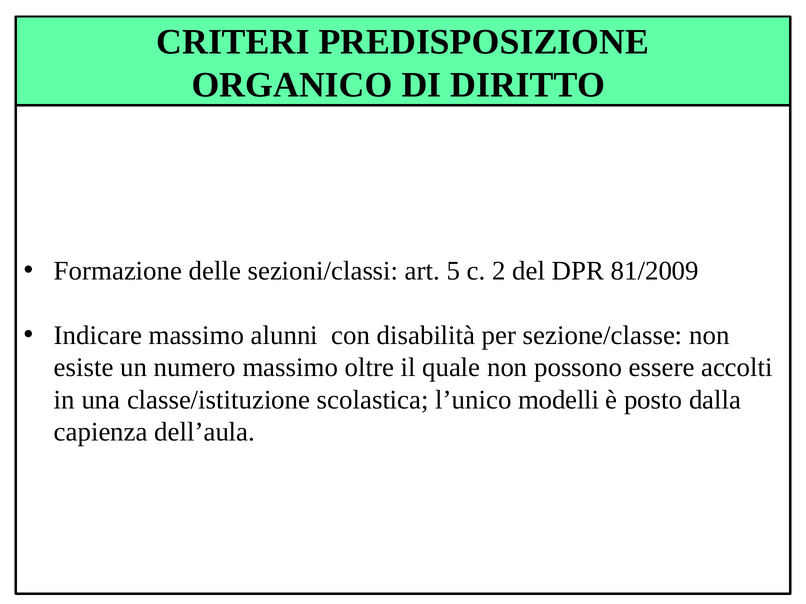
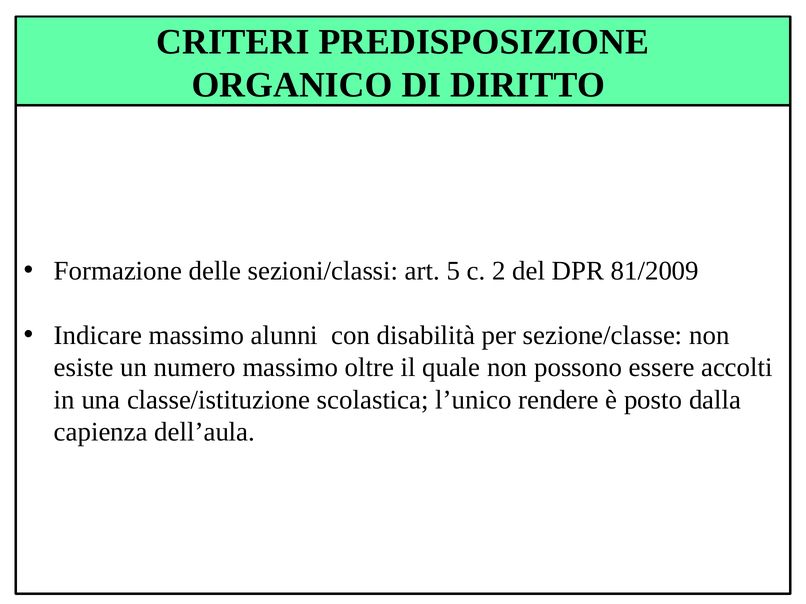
modelli: modelli -> rendere (558, 400)
